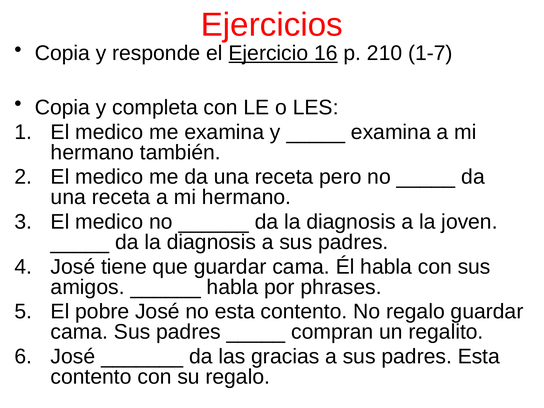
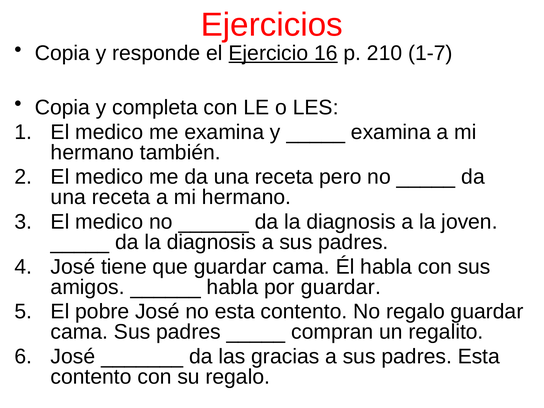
por phrases: phrases -> guardar (341, 287)
